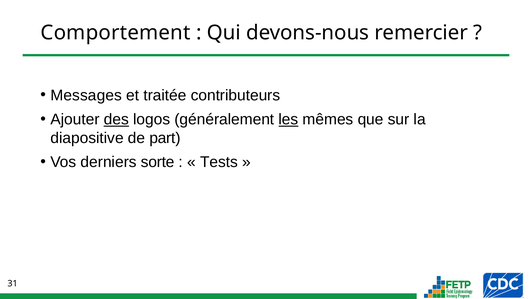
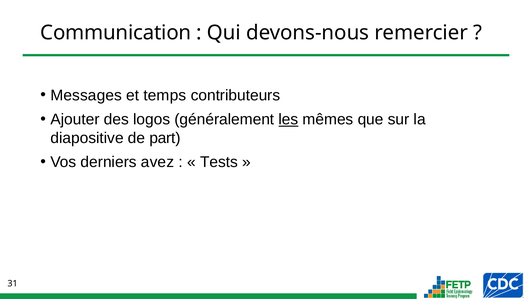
Comportement: Comportement -> Communication (116, 33)
traitée: traitée -> temps (165, 95)
des underline: present -> none (116, 120)
sorte: sorte -> avez (158, 162)
